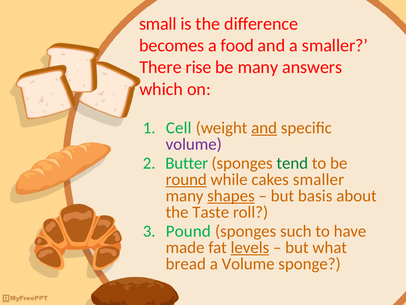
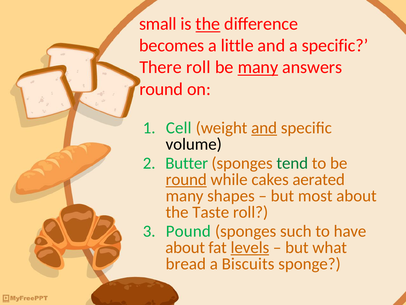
the underline: none -> present (208, 24)
food: food -> little (237, 46)
a smaller: smaller -> specific (335, 46)
There rise: rise -> roll (198, 67)
many underline: none -> present (258, 67)
which: which -> round (161, 89)
volume colour: purple -> black (194, 144)
cakes smaller: smaller -> aerated (319, 179)
shapes underline: present -> none (231, 196)
basis: basis -> most (315, 196)
made: made -> about (185, 247)
a Volume: Volume -> Biscuits (248, 263)
